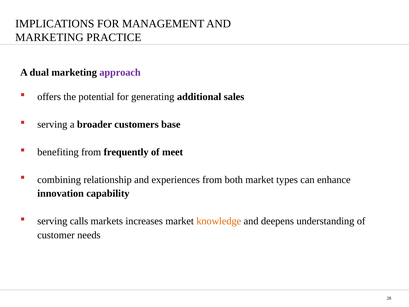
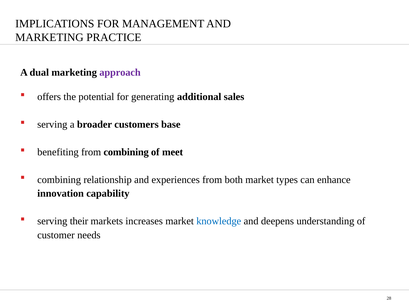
from frequently: frequently -> combining (126, 152)
calls: calls -> their (79, 221)
knowledge colour: orange -> blue (219, 221)
